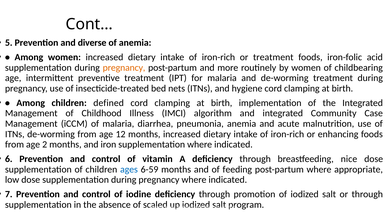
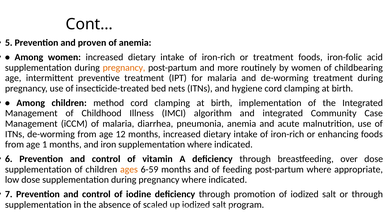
diverse: diverse -> proven (92, 43)
defined: defined -> method (109, 103)
2: 2 -> 1 (45, 145)
nice: nice -> over (349, 159)
ages colour: blue -> orange (129, 169)
